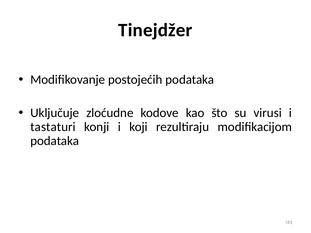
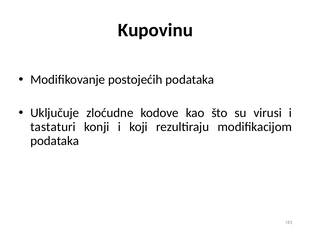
Tinejdžer: Tinejdžer -> Kupovinu (155, 30)
